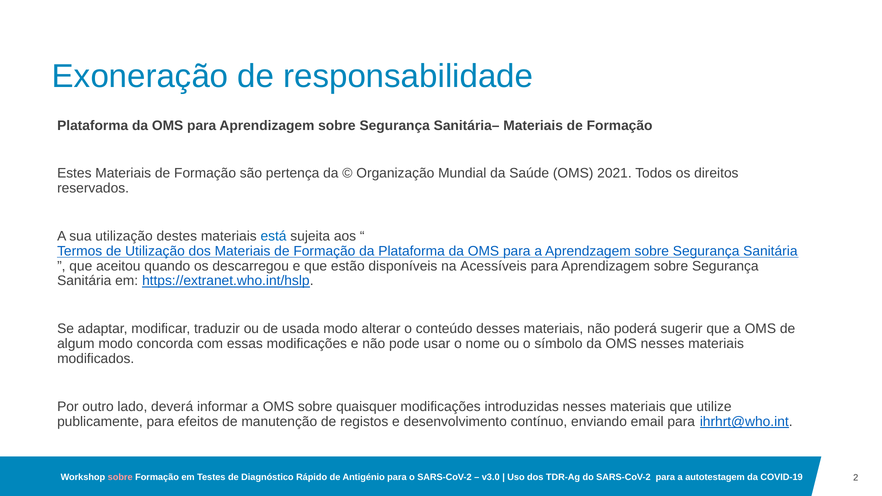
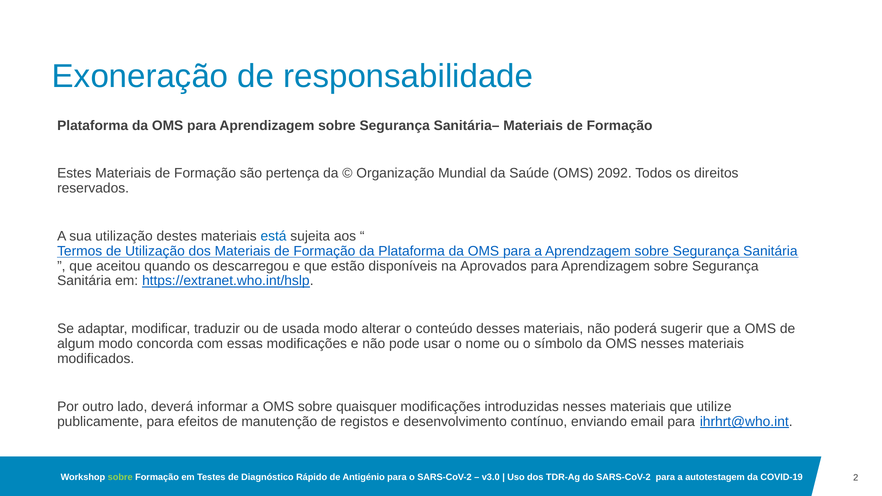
2021: 2021 -> 2092 (614, 173)
Acessíveis: Acessíveis -> Aprovados (494, 266)
sobre colour: pink -> light green (120, 477)
